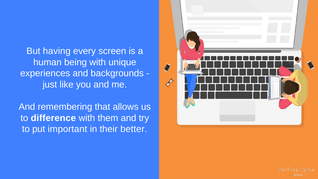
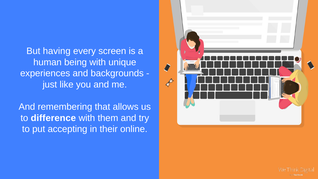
important: important -> accepting (68, 129)
better: better -> online (134, 129)
